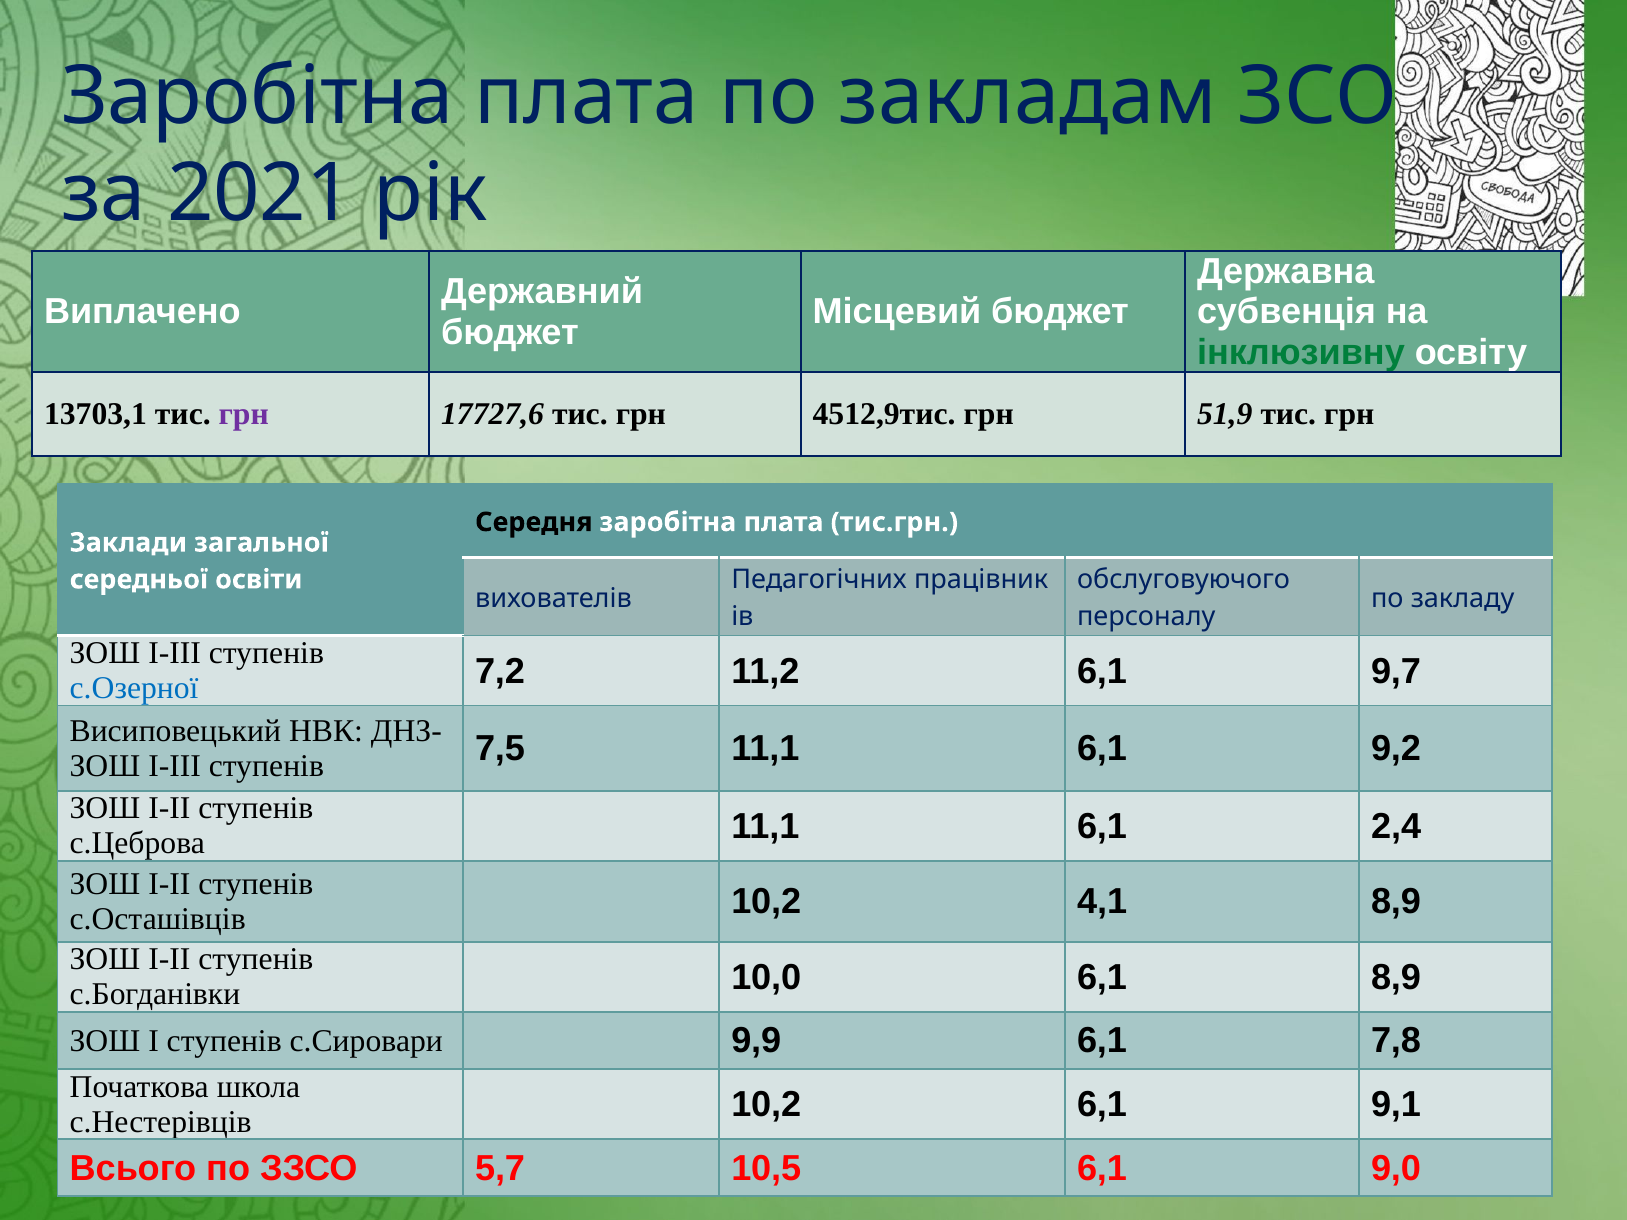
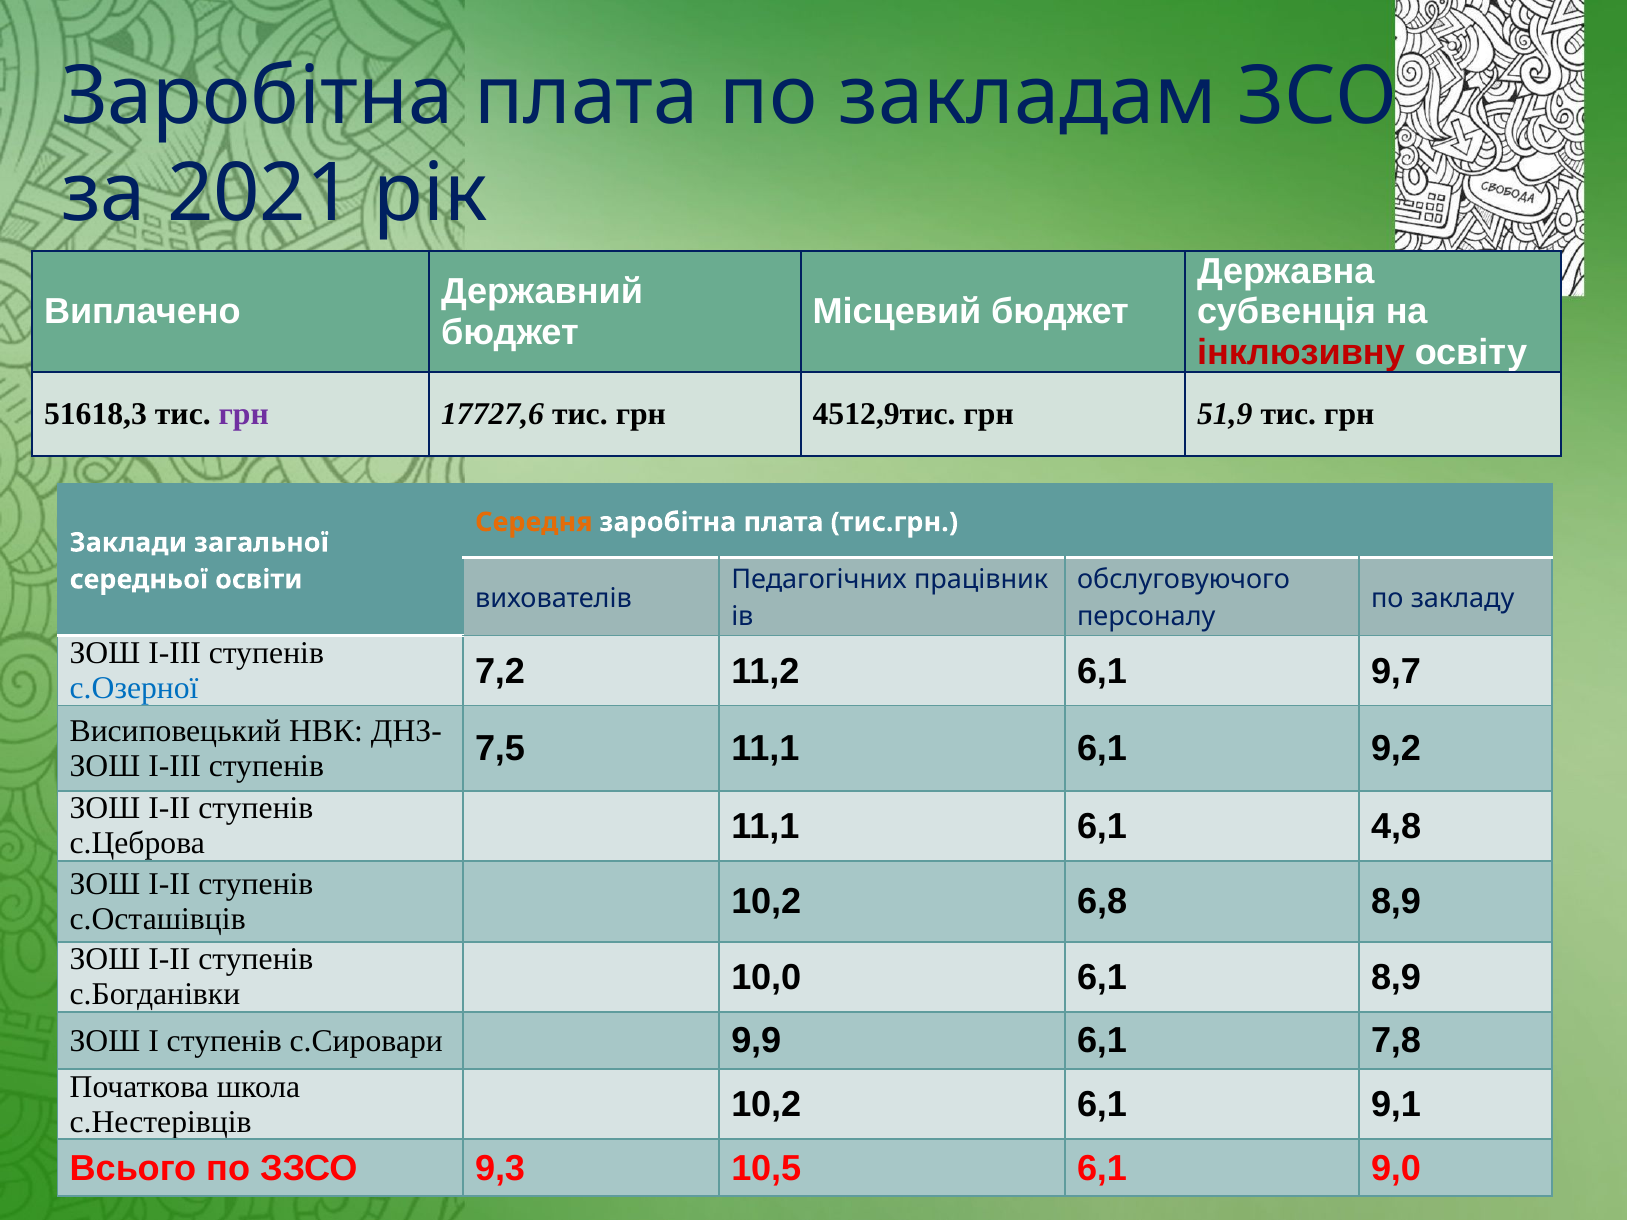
інклюзивну colour: green -> red (1301, 352)
13703,1: 13703,1 -> 51618,3 (95, 414)
Середня colour: black -> orange (534, 522)
2,4: 2,4 -> 4,8 (1396, 826)
4,1: 4,1 -> 6,8 (1102, 902)
5,7: 5,7 -> 9,3 (500, 1168)
